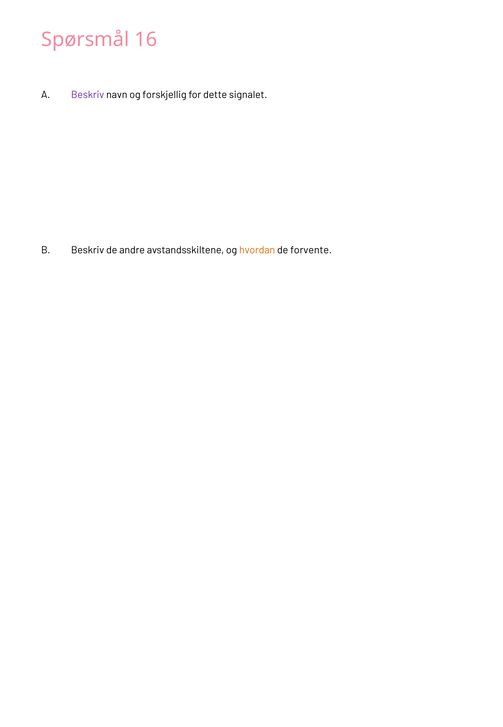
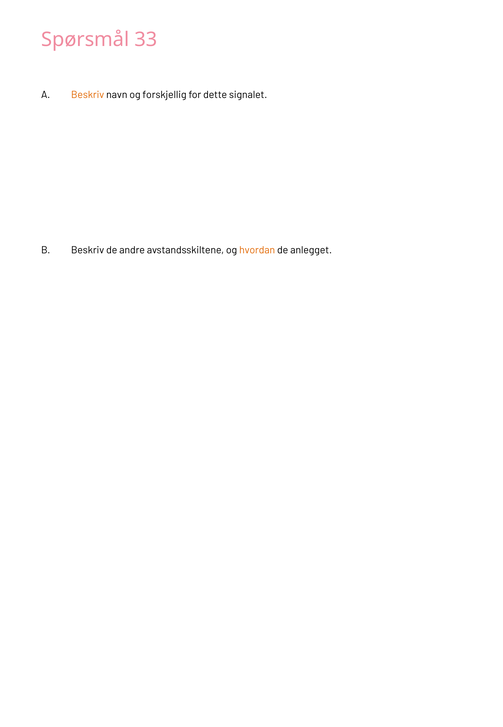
16: 16 -> 33 (146, 39)
Beskriv colour: purple -> orange (88, 95)
forvente: forvente -> anlegget (311, 250)
